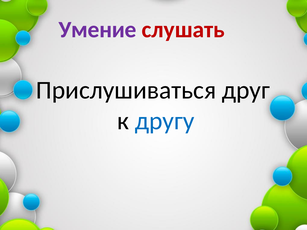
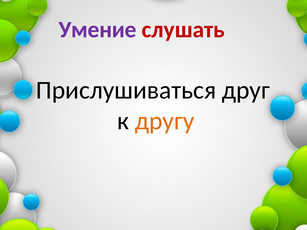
другу colour: blue -> orange (165, 121)
